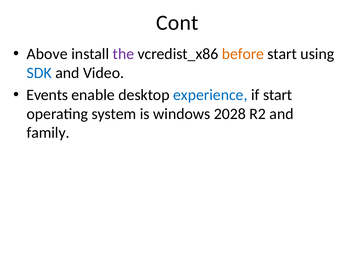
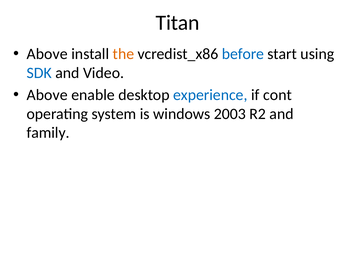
Cont: Cont -> Titan (178, 23)
the colour: purple -> orange (123, 54)
before colour: orange -> blue (243, 54)
Events: Events -> Above (47, 95)
if start: start -> cont (277, 95)
2028: 2028 -> 2003 (230, 114)
